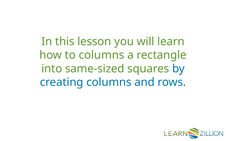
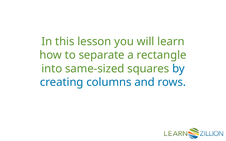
to columns: columns -> separate (102, 55)
